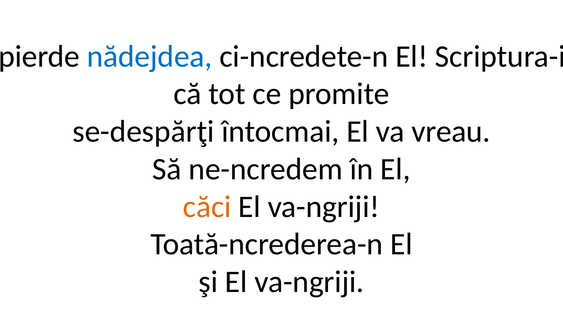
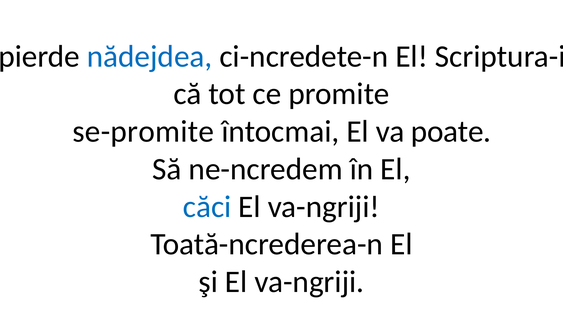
se-despărţi: se-despărţi -> se-promite (143, 131)
vreau: vreau -> poate (451, 131)
căci colour: orange -> blue (207, 206)
